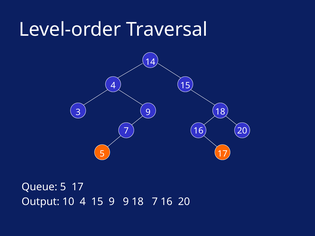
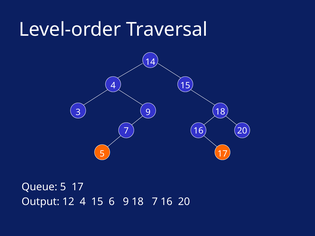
10: 10 -> 12 (68, 202)
15 9: 9 -> 6 (112, 202)
